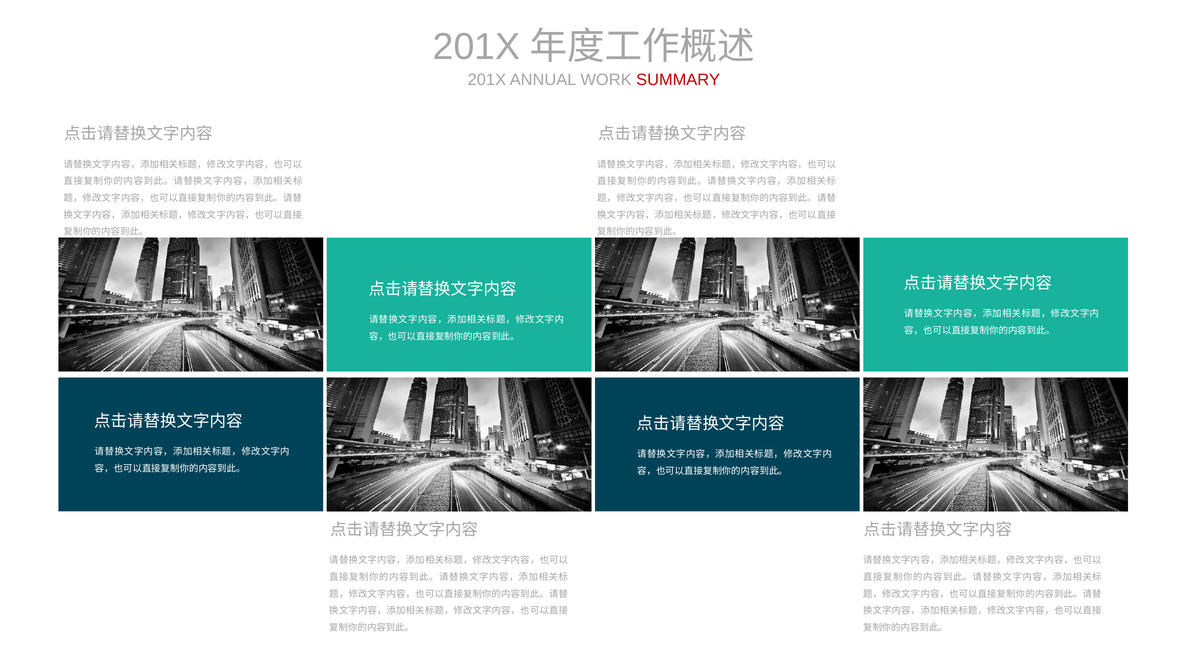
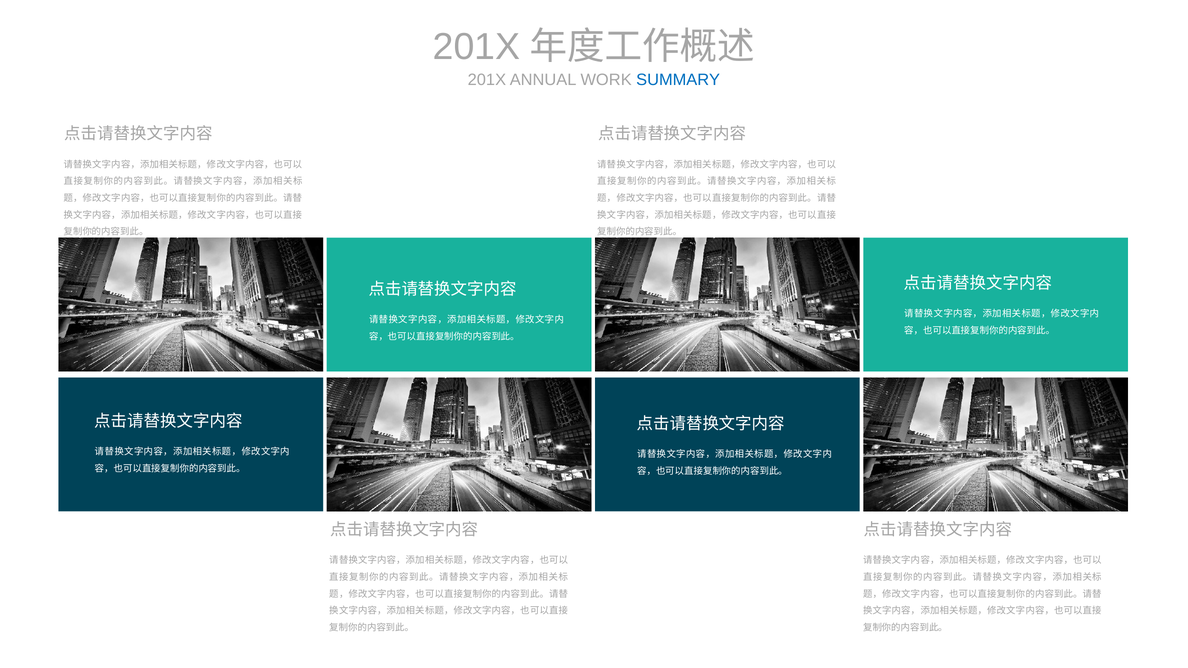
SUMMARY colour: red -> blue (678, 80)
